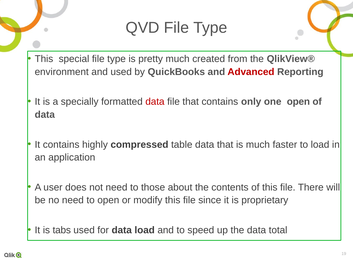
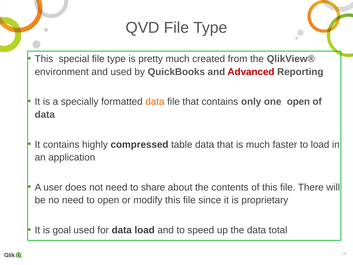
data colour: red -> orange (155, 102)
those: those -> share (153, 187)
tabs: tabs -> goal (62, 230)
